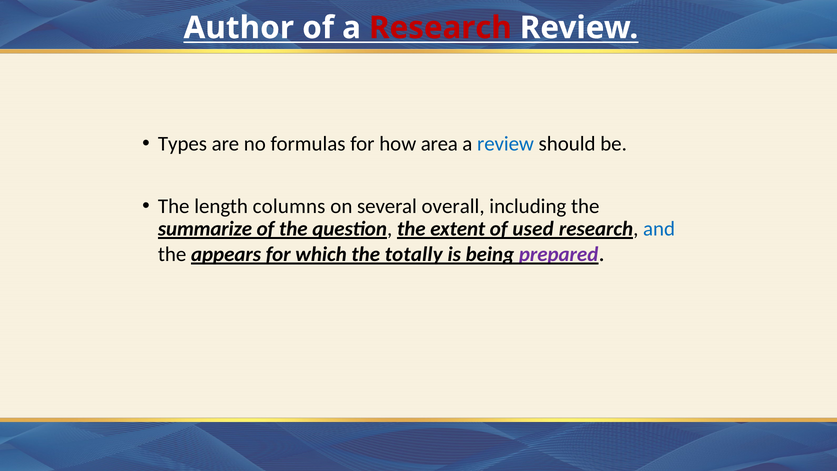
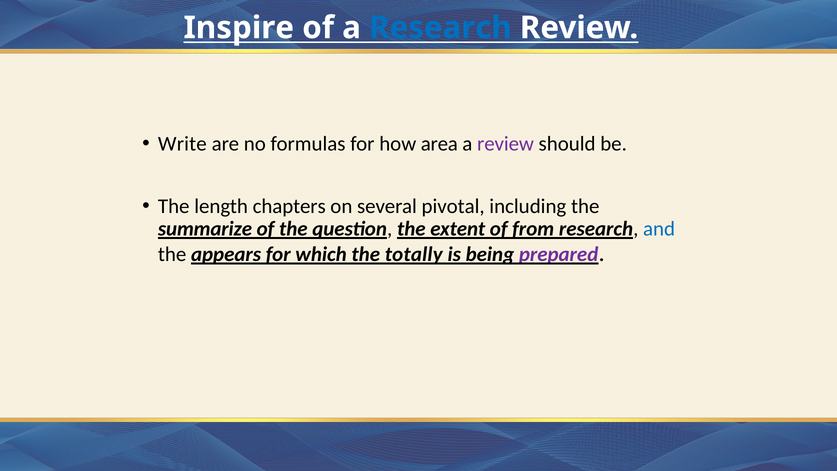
Author: Author -> Inspire (239, 28)
Research colour: red -> blue (440, 28)
Types: Types -> Write (182, 144)
review colour: blue -> purple (506, 144)
columns: columns -> chapters (289, 206)
overall: overall -> pivotal (453, 206)
used: used -> from (533, 229)
